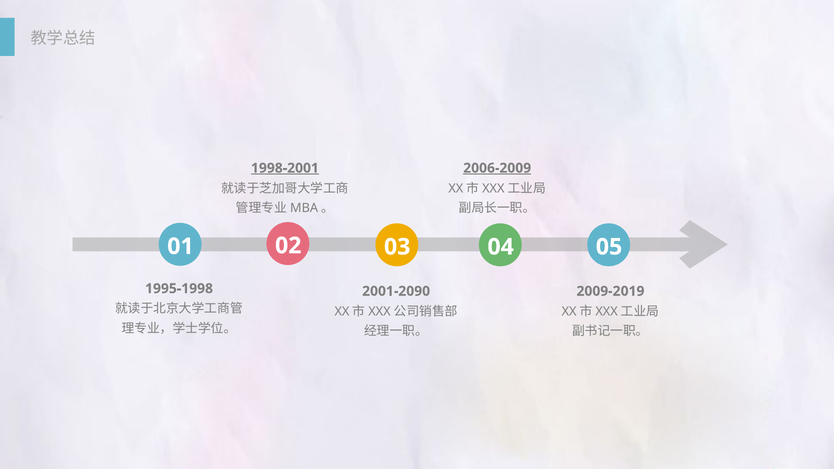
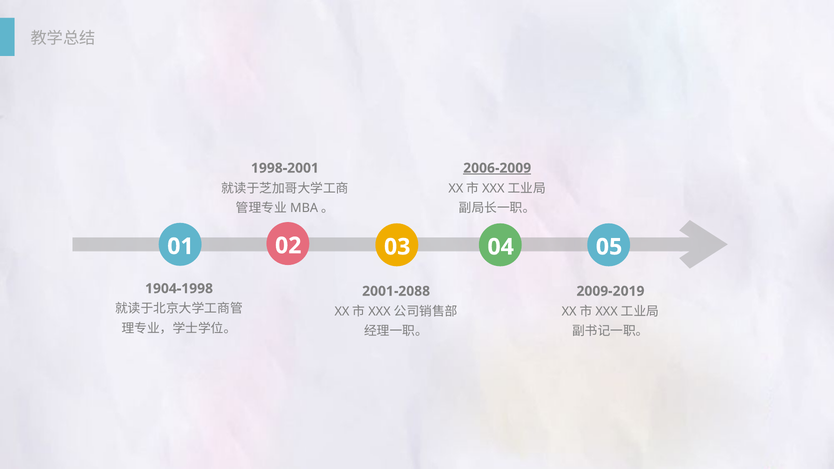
1998-2001 underline: present -> none (285, 168)
1995-1998: 1995-1998 -> 1904-1998 (179, 289)
2001-2090: 2001-2090 -> 2001-2088 (396, 291)
